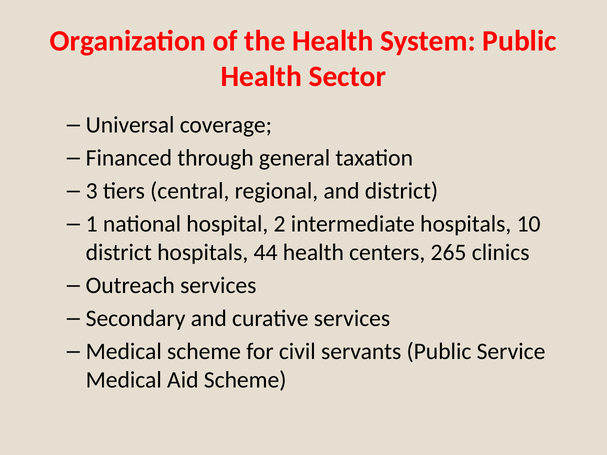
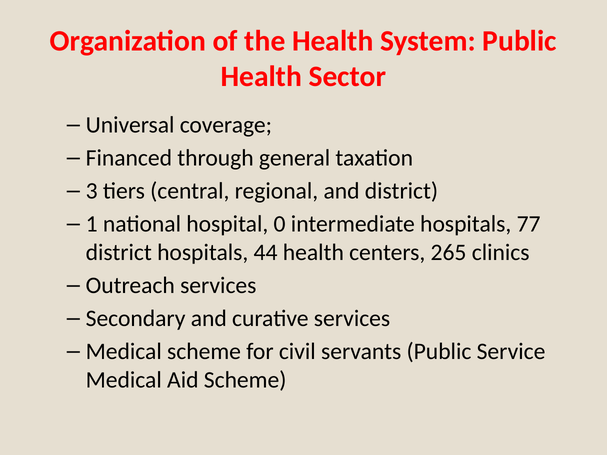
2: 2 -> 0 (280, 224)
10: 10 -> 77 (529, 224)
